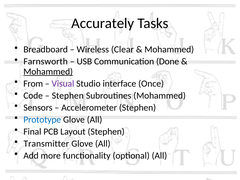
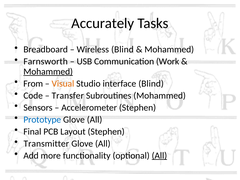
Wireless Clear: Clear -> Blind (122, 49)
Done: Done -> Work (168, 61)
Visual colour: purple -> orange (63, 84)
interface Once: Once -> Blind (151, 84)
Stephen: Stephen -> Transfer (68, 96)
All underline: none -> present (159, 156)
